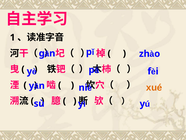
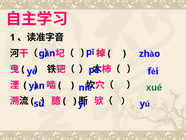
xué colour: orange -> green (154, 87)
